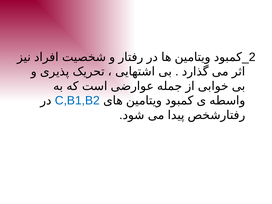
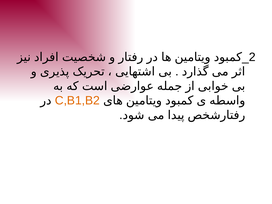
C,B1,B2 colour: blue -> orange (77, 101)
